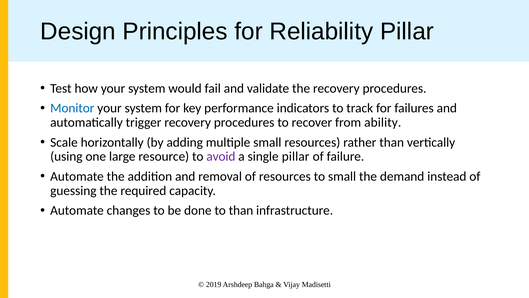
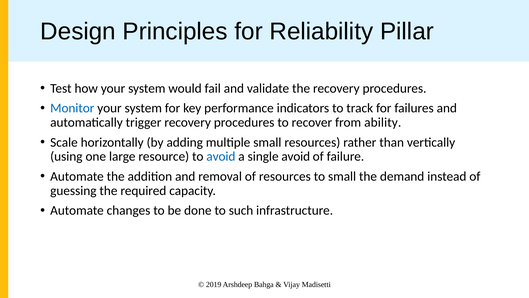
avoid colour: purple -> blue (221, 156)
single pillar: pillar -> avoid (296, 156)
to than: than -> such (241, 210)
